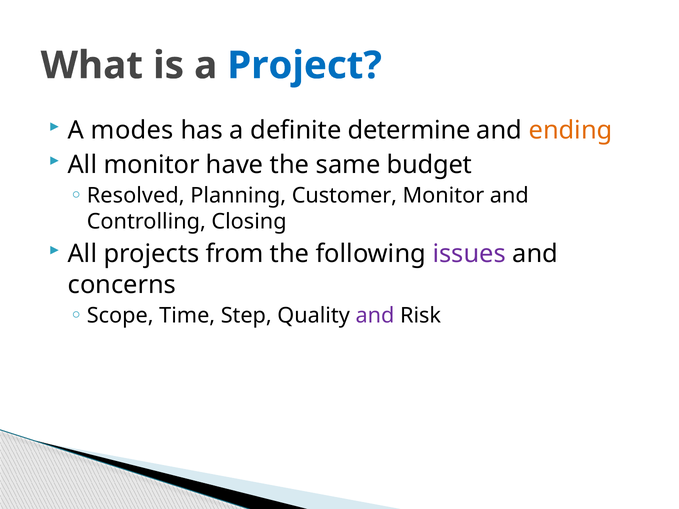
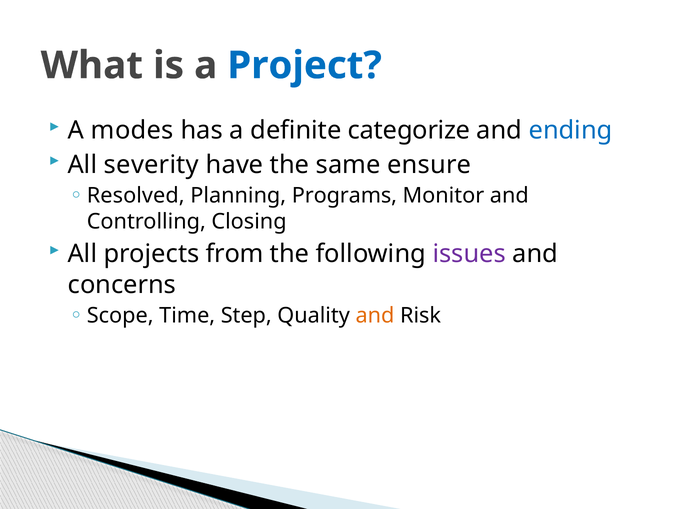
determine: determine -> categorize (409, 130)
ending colour: orange -> blue (571, 130)
All monitor: monitor -> severity (151, 165)
budget: budget -> ensure (429, 165)
Customer: Customer -> Programs (344, 196)
and colour: purple -> orange (375, 316)
